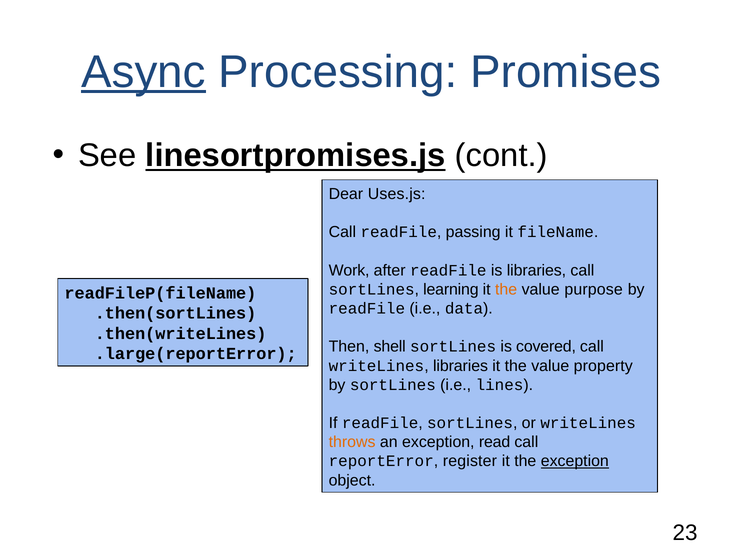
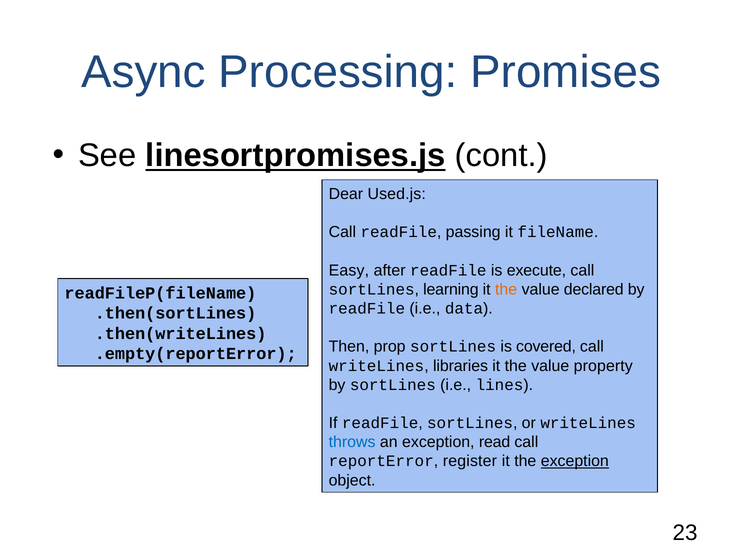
Async underline: present -> none (143, 72)
Uses.js: Uses.js -> Used.js (397, 194)
Work: Work -> Easy (349, 270)
is libraries: libraries -> execute (536, 270)
purpose: purpose -> declared (594, 289)
shell: shell -> prop (390, 346)
.large(reportError: .large(reportError -> .empty(reportError (196, 353)
throws colour: orange -> blue (352, 442)
